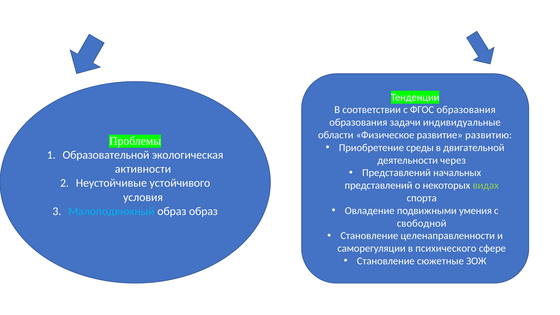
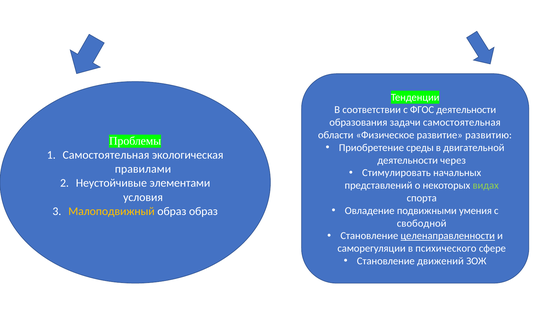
ФГОС образования: образования -> деятельности (466, 110)
задачи индивидуальные: индивидуальные -> самостоятельная (462, 122)
Образовательной: Образовательной -> Самостоятельная (106, 155)
активности: активности -> правилами (143, 169)
Представлений: Представлений -> Стимулировать (396, 173)
устойчивого: устойчивого -> элементами (180, 183)
Малоподвижный colour: light blue -> yellow (111, 211)
целенаправленности underline: none -> present (448, 236)
сюжетные: сюжетные -> движений (440, 261)
